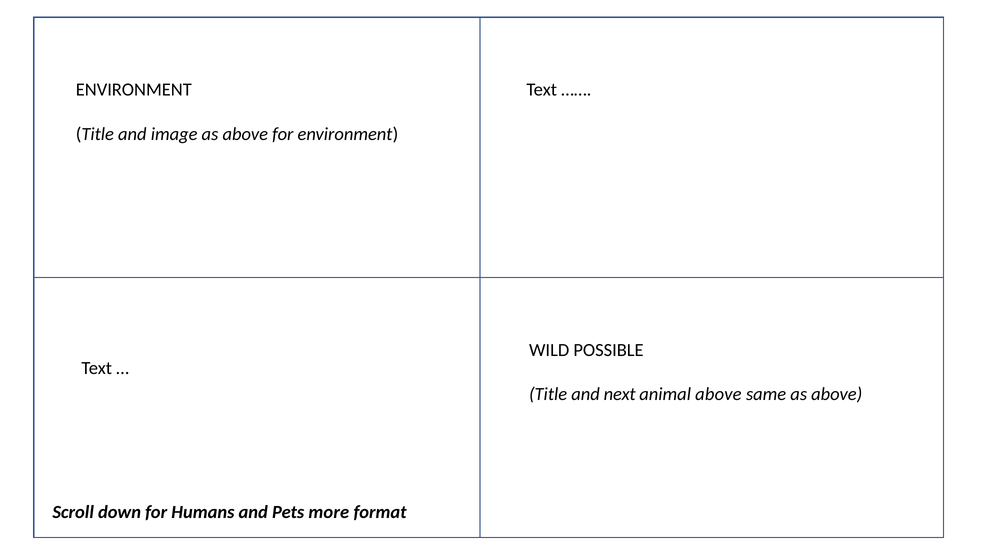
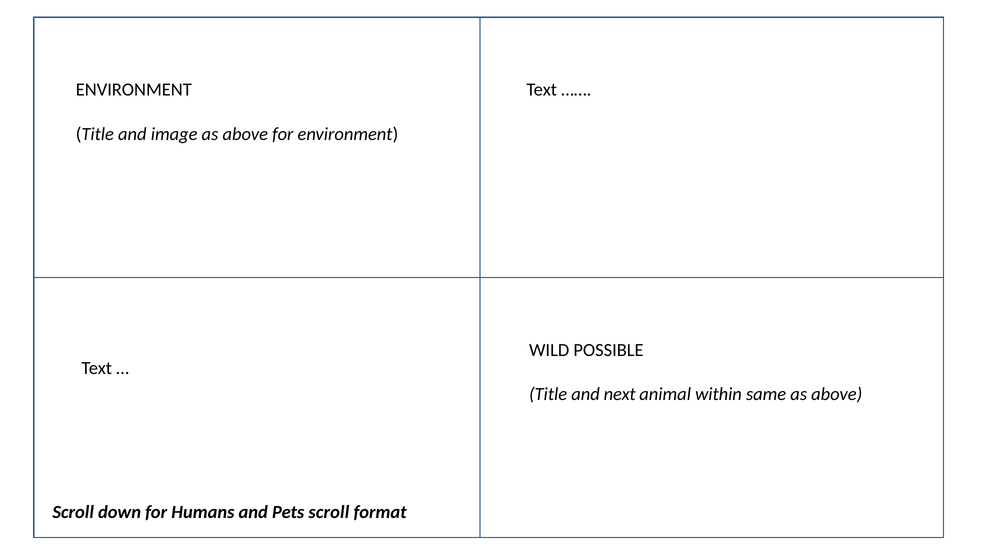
animal above: above -> within (719, 394)
Pets more: more -> scroll (329, 512)
